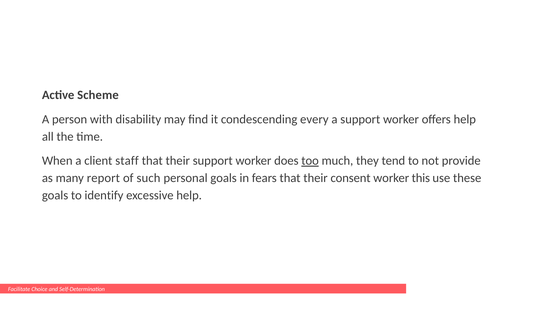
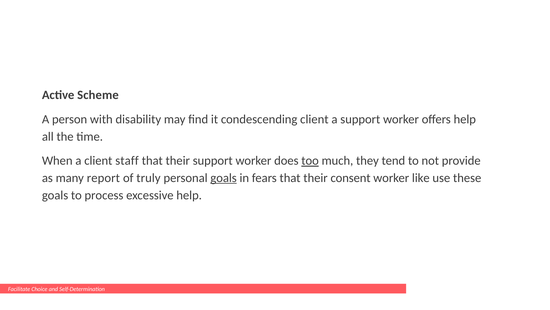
condescending every: every -> client (314, 119)
such: such -> truly (148, 178)
goals underline: none -> present (224, 178)
this: this -> like (421, 178)
identify: identify -> process (104, 195)
